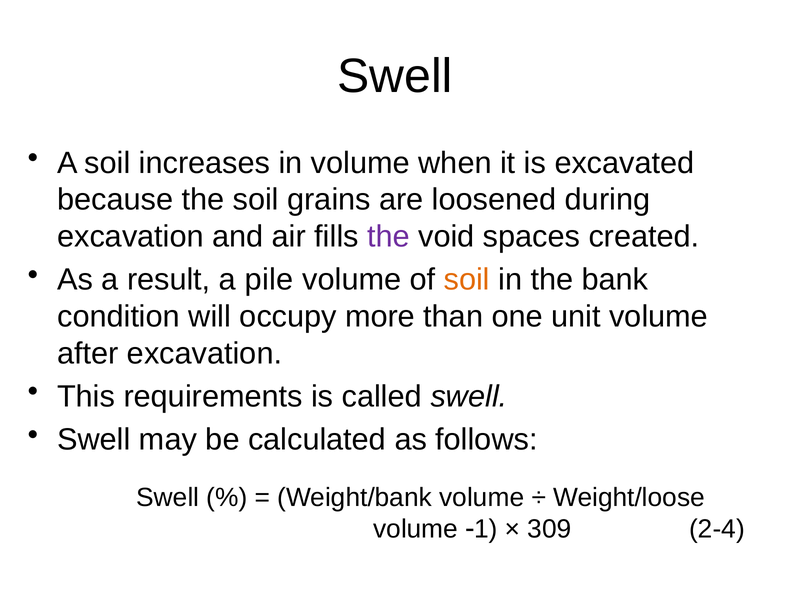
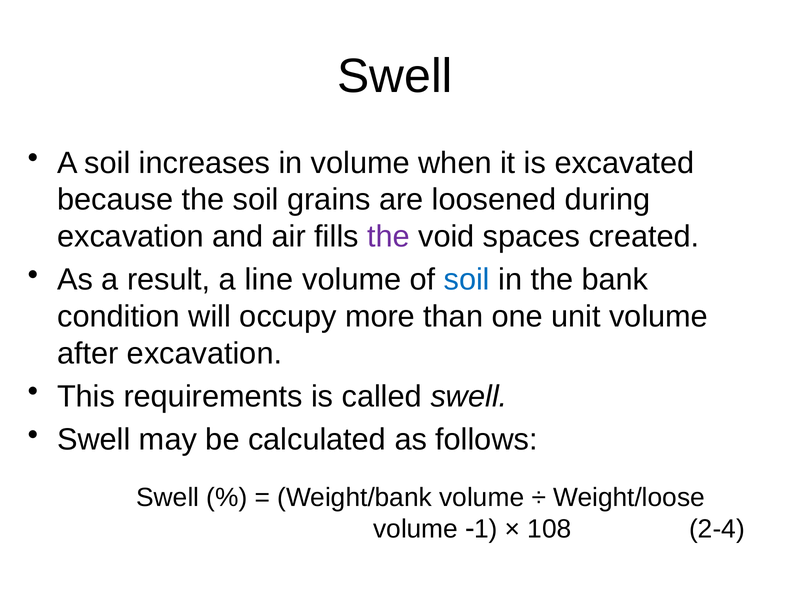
pile: pile -> line (269, 280)
soil colour: orange -> blue (467, 280)
309: 309 -> 108 (549, 529)
